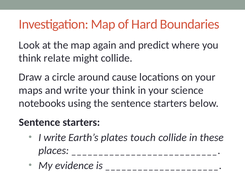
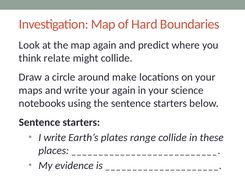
cause: cause -> make (124, 78)
your think: think -> again (124, 91)
touch: touch -> range (143, 138)
